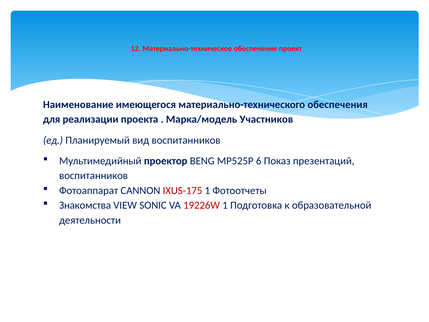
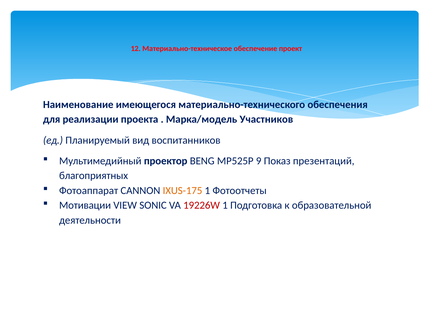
6: 6 -> 9 (259, 161)
воспитанников: воспитанников -> благоприятных (94, 176)
IXUS-175 colour: red -> orange (182, 190)
Знакомства: Знакомства -> Мотивации (85, 205)
